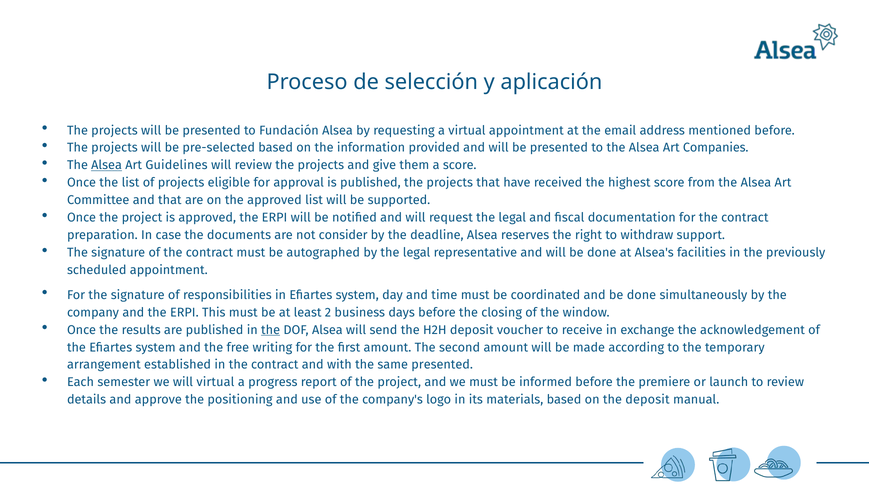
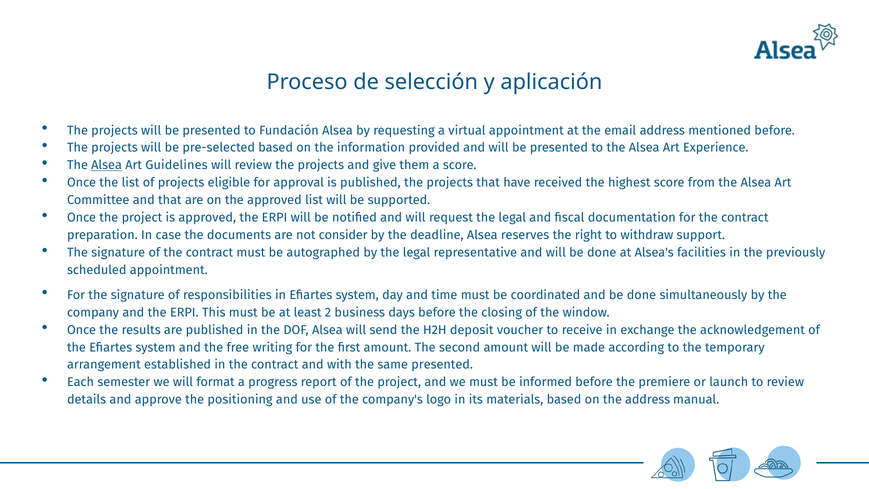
Companies: Companies -> Experience (716, 148)
the underline: present -> none (271, 330)
will virtual: virtual -> format (216, 382)
the deposit: deposit -> address (648, 400)
